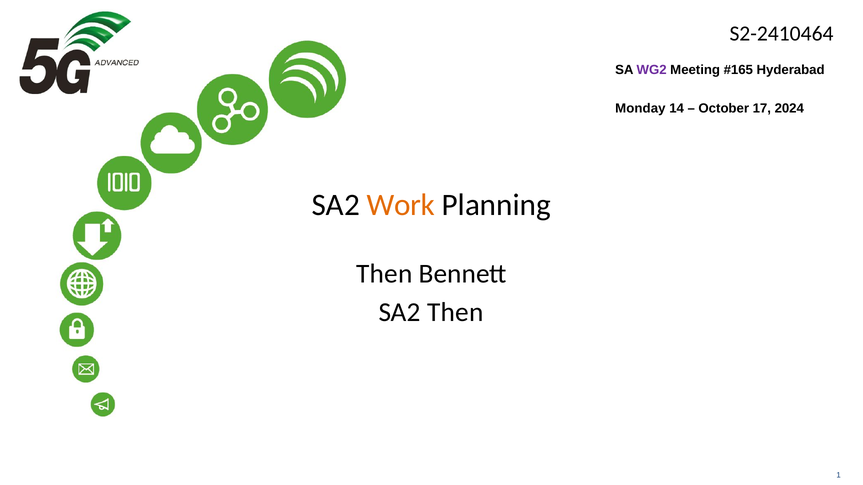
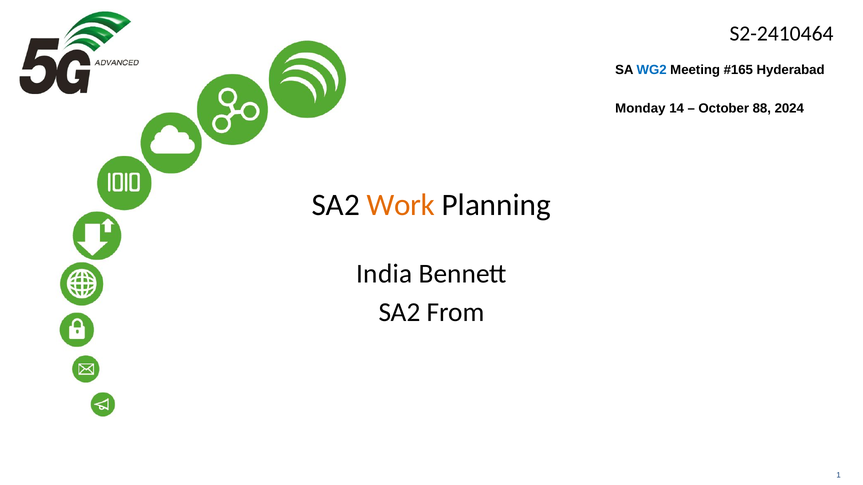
WG2 colour: purple -> blue (652, 70)
17: 17 -> 88 (762, 108)
Then: Then -> India (384, 274)
SA2 Then: Then -> From (456, 312)
